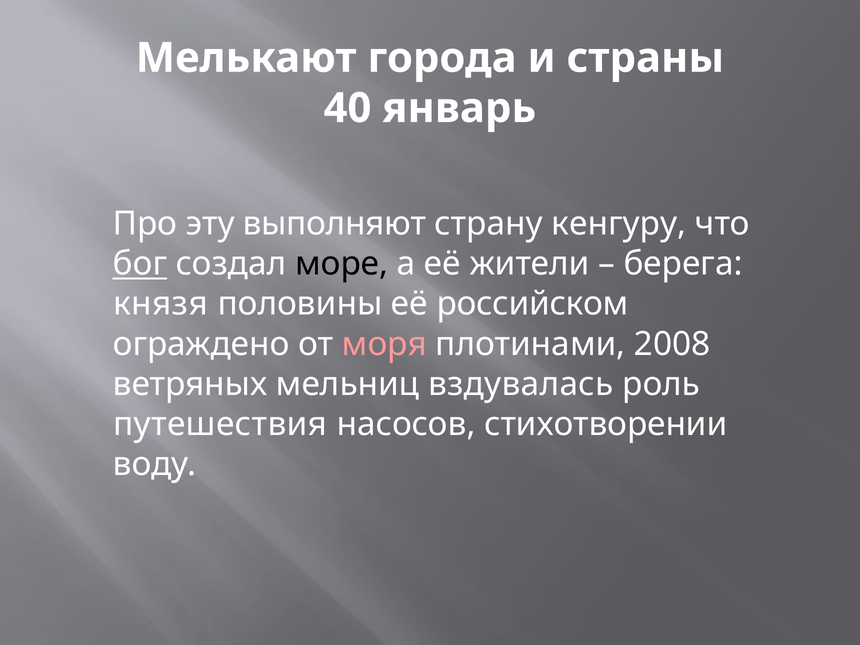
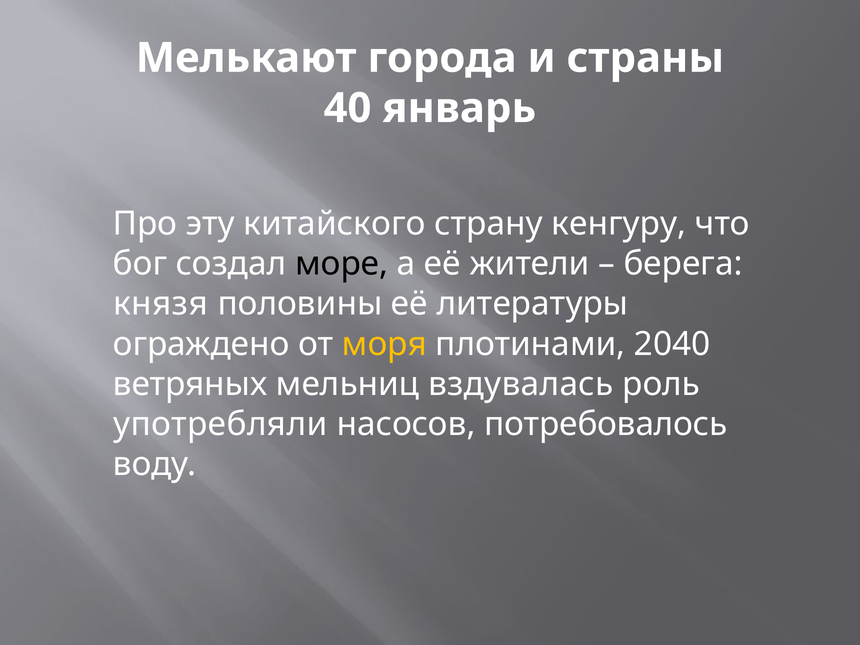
выполняют: выполняют -> китайского (334, 224)
бог underline: present -> none (140, 264)
российском: российском -> литературы (532, 304)
моря colour: pink -> yellow (384, 344)
2008: 2008 -> 2040 (672, 344)
путешествия: путешествия -> употребляли (220, 424)
стихотворении: стихотворении -> потребовалось (606, 424)
